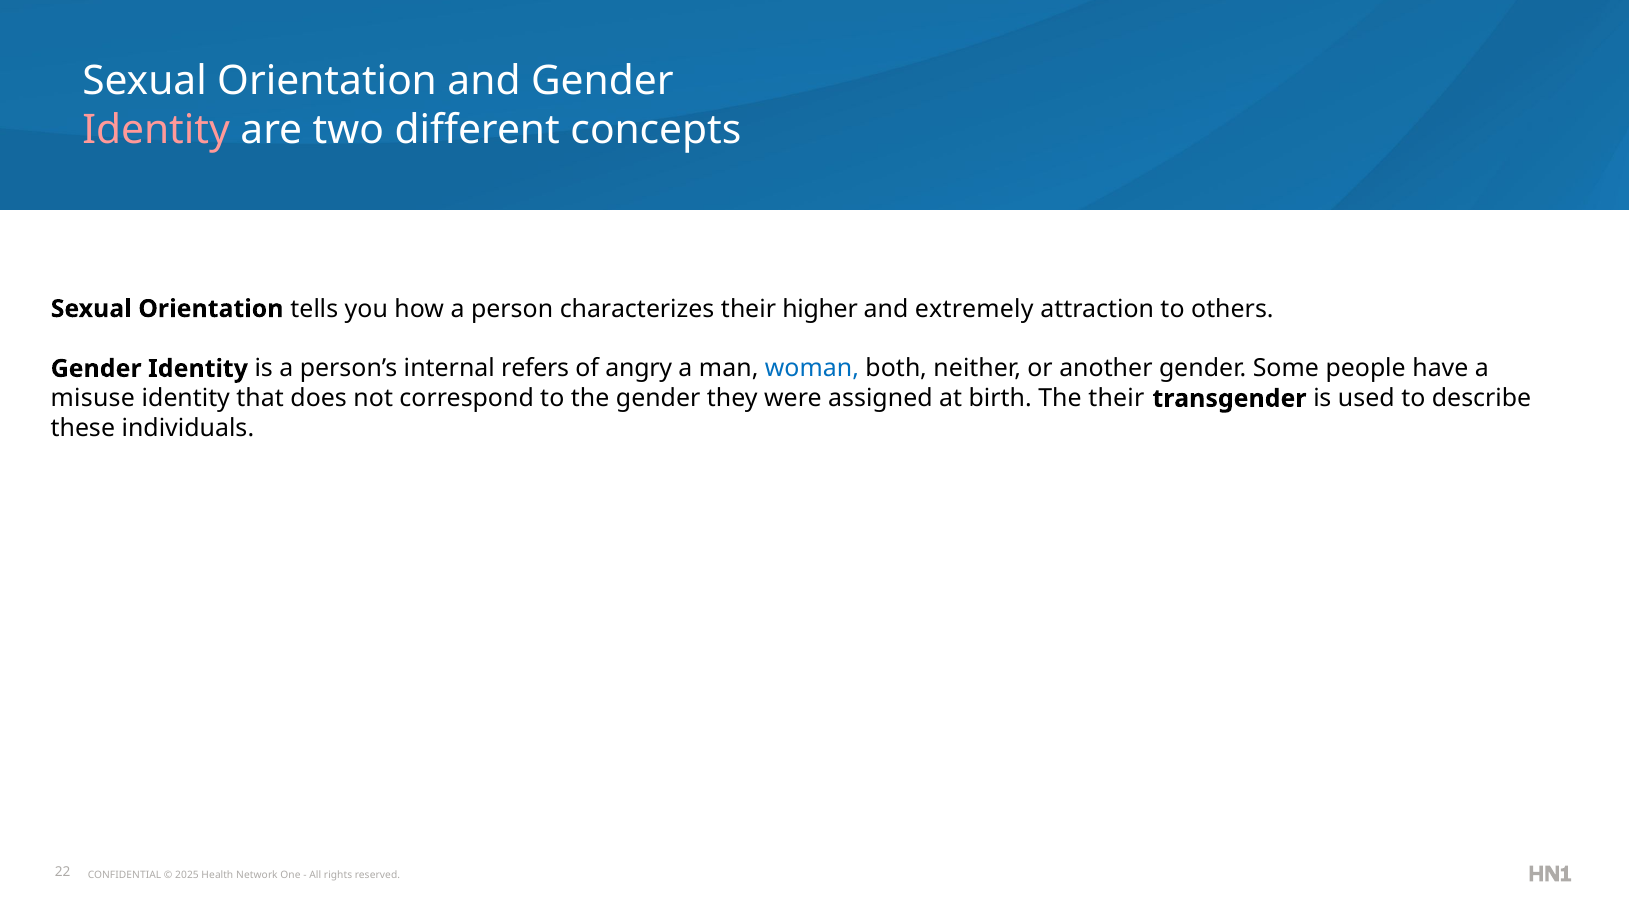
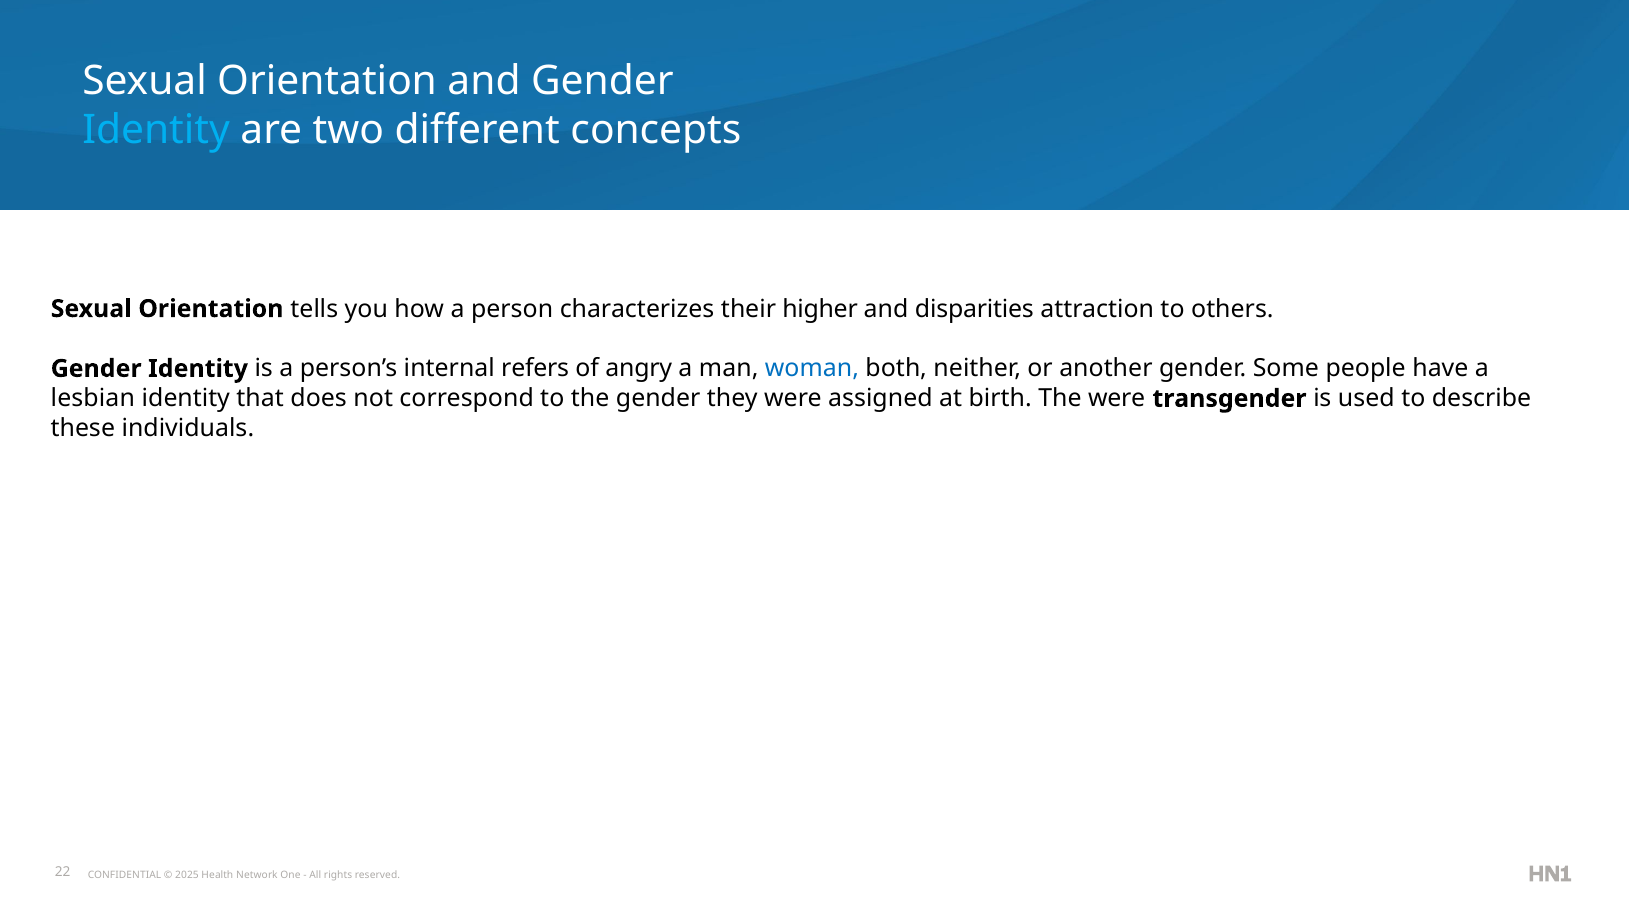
Identity colour: pink -> light blue (156, 130)
extremely: extremely -> disparities (974, 309)
misuse: misuse -> lesbian (93, 398)
The their: their -> were (1117, 398)
